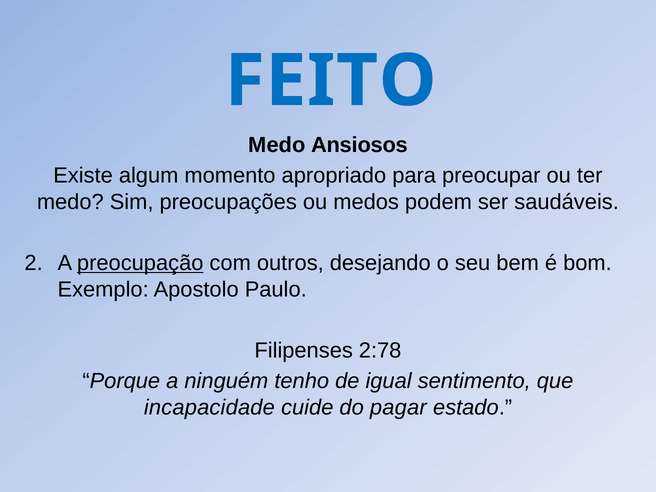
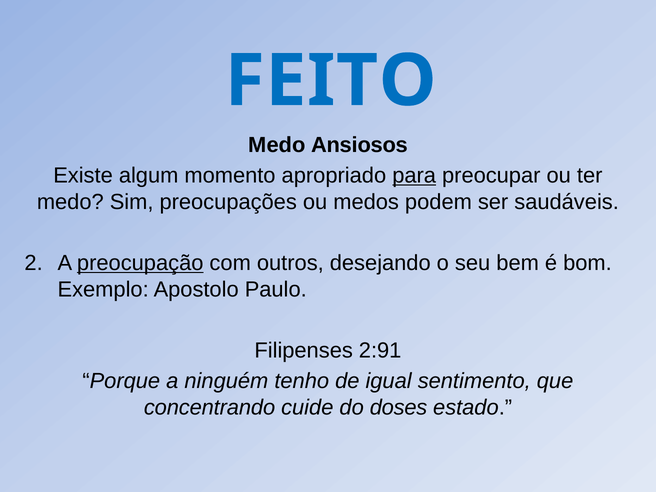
para underline: none -> present (414, 176)
2:78: 2:78 -> 2:91 (380, 351)
incapacidade: incapacidade -> concentrando (210, 407)
pagar: pagar -> doses (399, 407)
